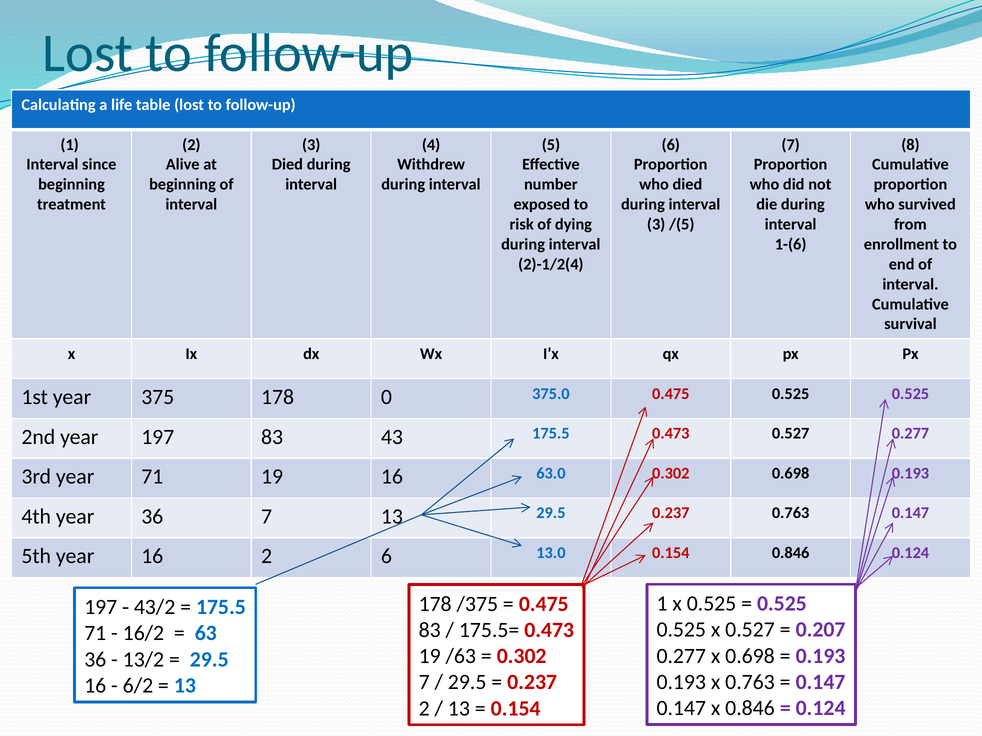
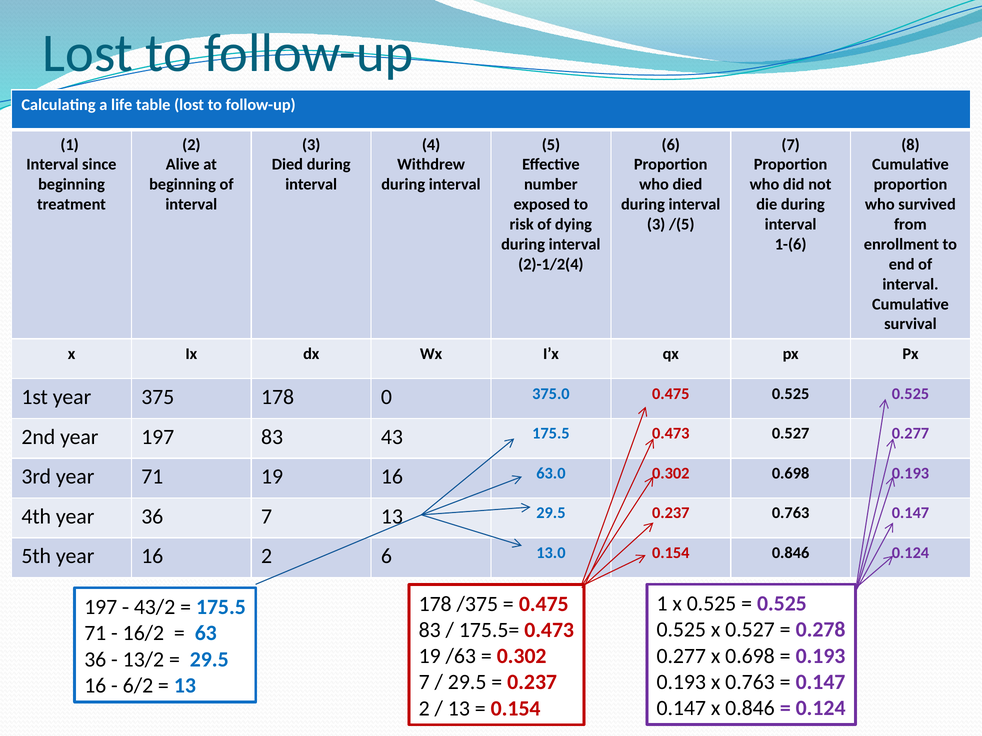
0.207: 0.207 -> 0.278 (821, 630)
